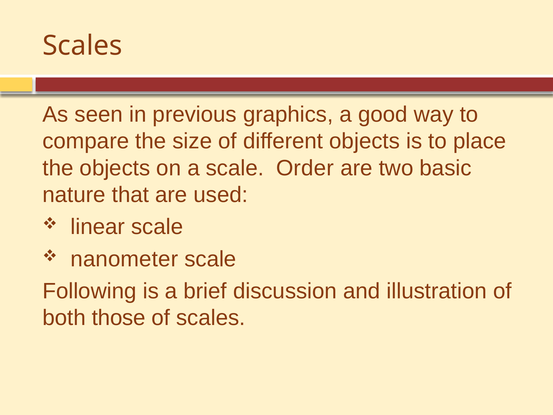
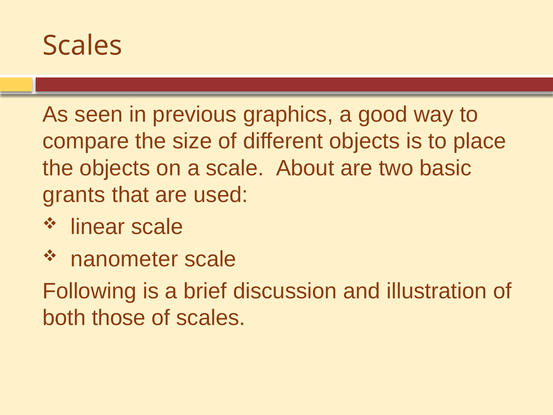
Order: Order -> About (305, 168)
nature: nature -> grants (74, 195)
